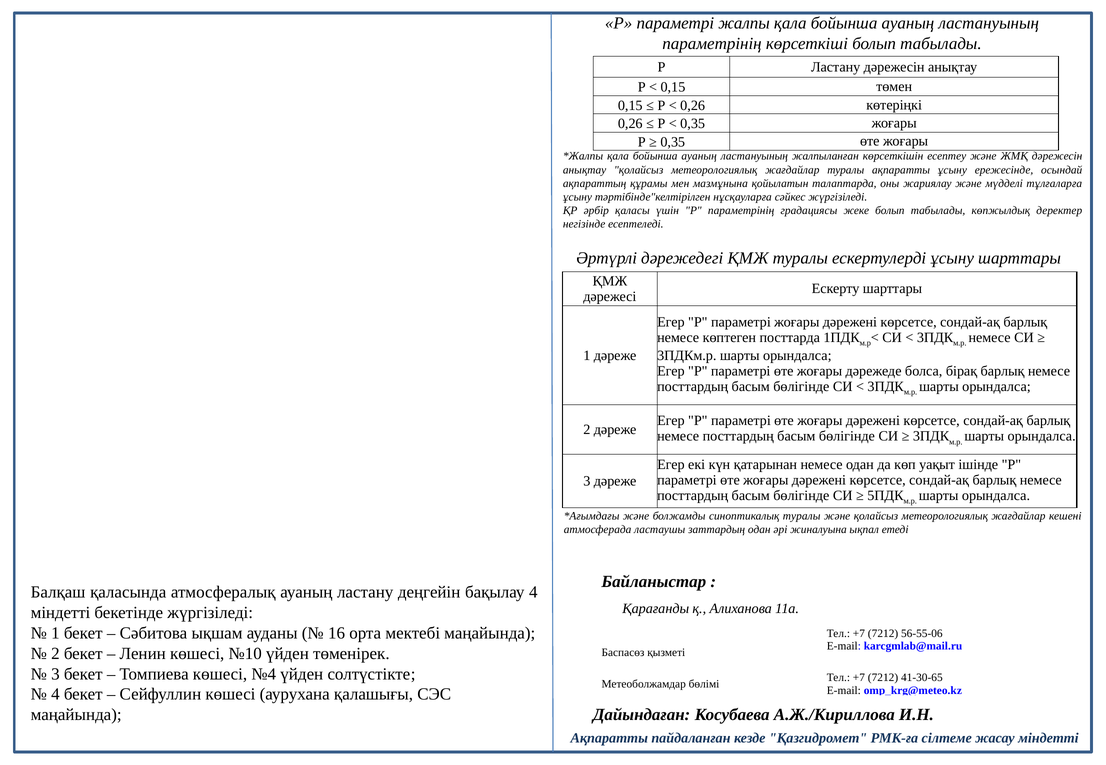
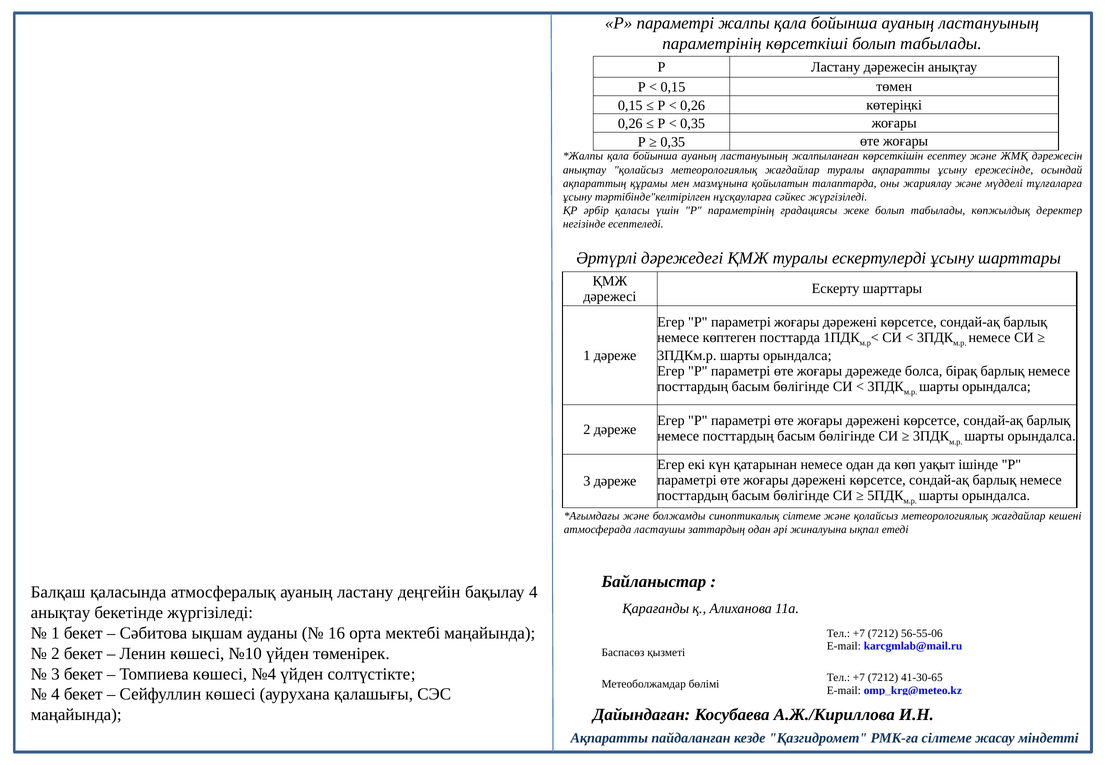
синоптикалық туралы: туралы -> сілтеме (802, 516)
міндетті: міндетті -> анықтау (61, 613)
